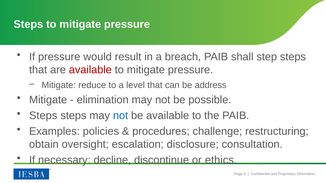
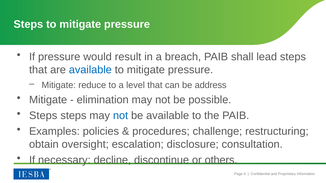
step: step -> lead (267, 57)
available colour: red -> blue (90, 70)
ethics: ethics -> others (221, 160)
